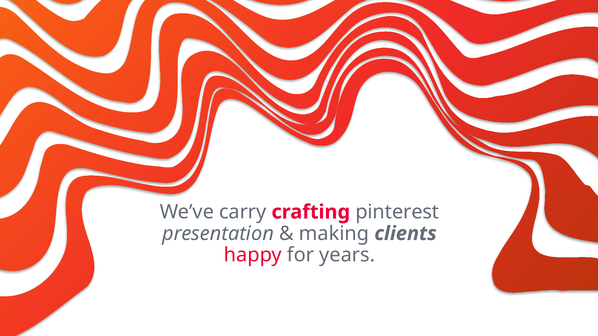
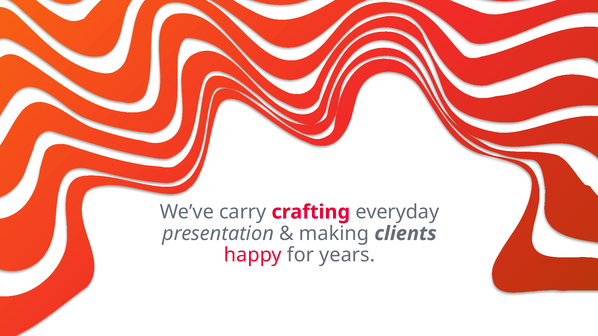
pinterest: pinterest -> everyday (397, 212)
